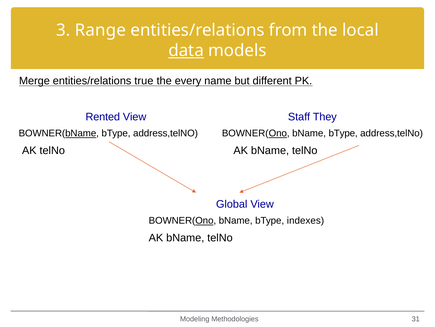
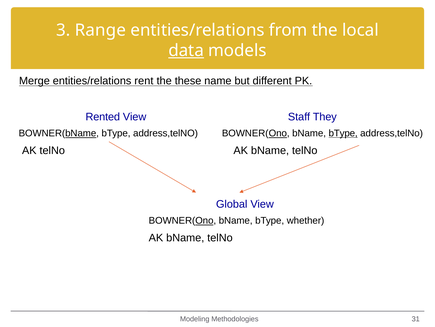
true: true -> rent (144, 81)
every: every -> these (188, 81)
bType underline: none -> present (343, 133)
indexes: indexes -> whether (306, 220)
